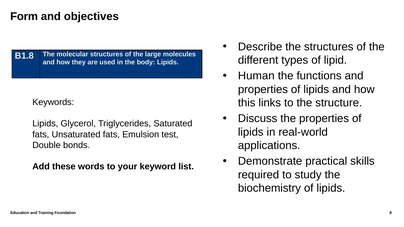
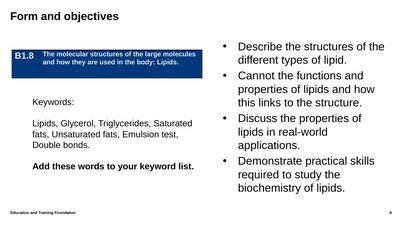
Human: Human -> Cannot (256, 76)
